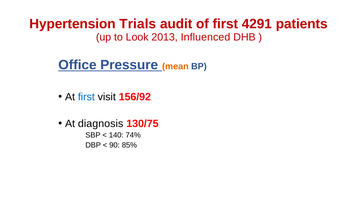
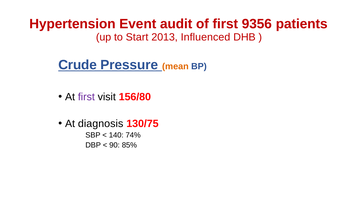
Trials: Trials -> Event (138, 24)
4291: 4291 -> 9356 (257, 24)
Look: Look -> Start (137, 37)
Office: Office -> Crude (78, 65)
first colour: blue -> purple (86, 97)
156/92: 156/92 -> 156/80 (135, 97)
